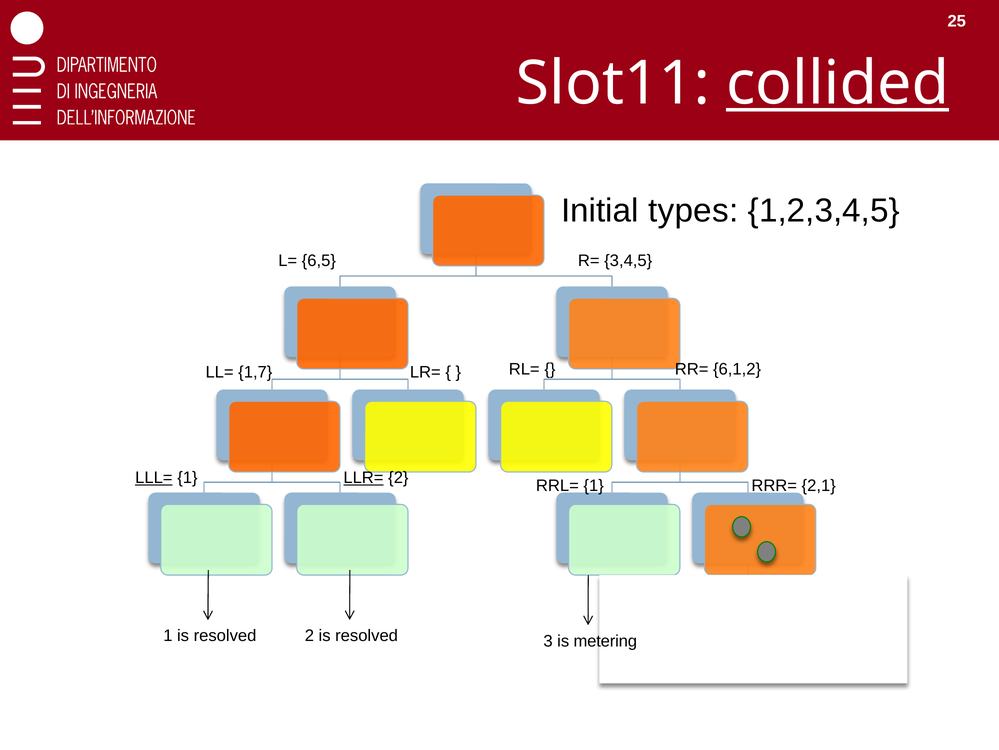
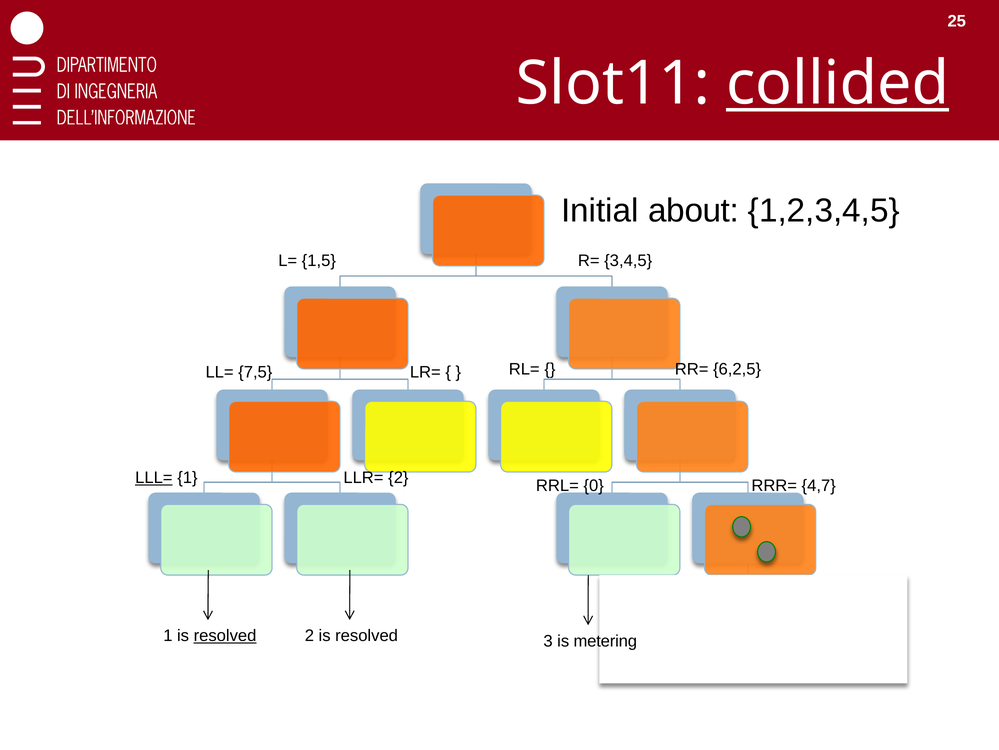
types: types -> about (694, 210)
6,5: 6,5 -> 1,5 (319, 261)
6,1,2: 6,1,2 -> 6,2,5 (737, 369)
1,7: 1,7 -> 7,5 (255, 372)
LLR= underline: present -> none (363, 477)
RRL= 1: 1 -> 0 (594, 486)
2,1: 2,1 -> 4,7 (819, 486)
resolved underline: none -> present (225, 635)
